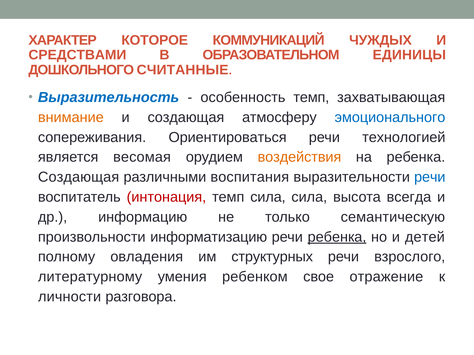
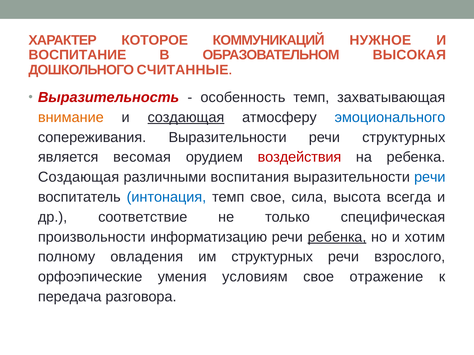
ЧУЖДЫХ: ЧУЖДЫХ -> НУЖНОЕ (380, 40)
СРЕДСТВАМИ: СРЕДСТВАМИ -> ВОСПИТАНИЕ (77, 55)
ЕДИНИЦЫ: ЕДИНИЦЫ -> ВЫСОКАЯ (409, 55)
Выразительность colour: blue -> red (109, 98)
создающая underline: none -> present (186, 118)
сопереживания Ориентироваться: Ориентироваться -> Выразительности (228, 137)
речи технологией: технологией -> структурных (404, 137)
воздействия colour: orange -> red (299, 157)
интонация colour: red -> blue (166, 197)
темп сила: сила -> свое (268, 197)
информацию: информацию -> соответствие (143, 217)
семантическую: семантическую -> специфическая (393, 217)
детей: детей -> хотим (425, 237)
литературному: литературному -> орфоэпические (90, 277)
ребенком: ребенком -> условиям (255, 277)
личности: личности -> передача (70, 297)
